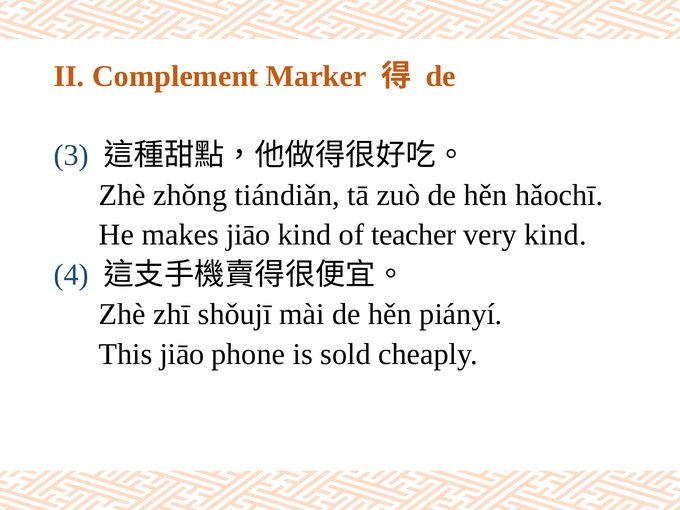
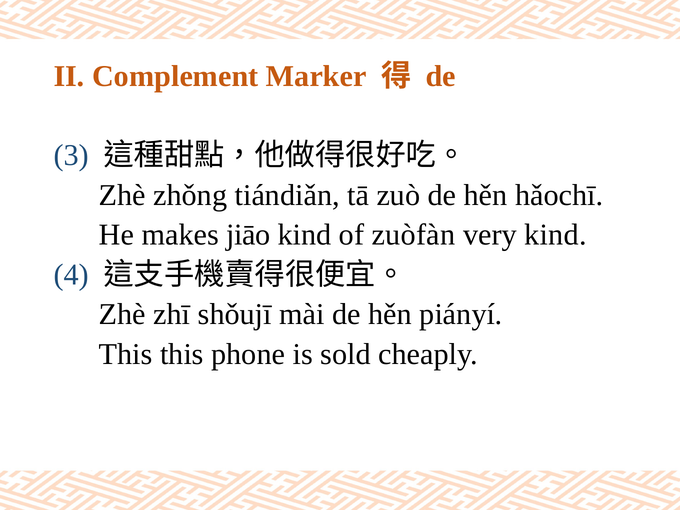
teacher: teacher -> zuòfàn (413, 235)
This jiāo: jiāo -> this (182, 354)
